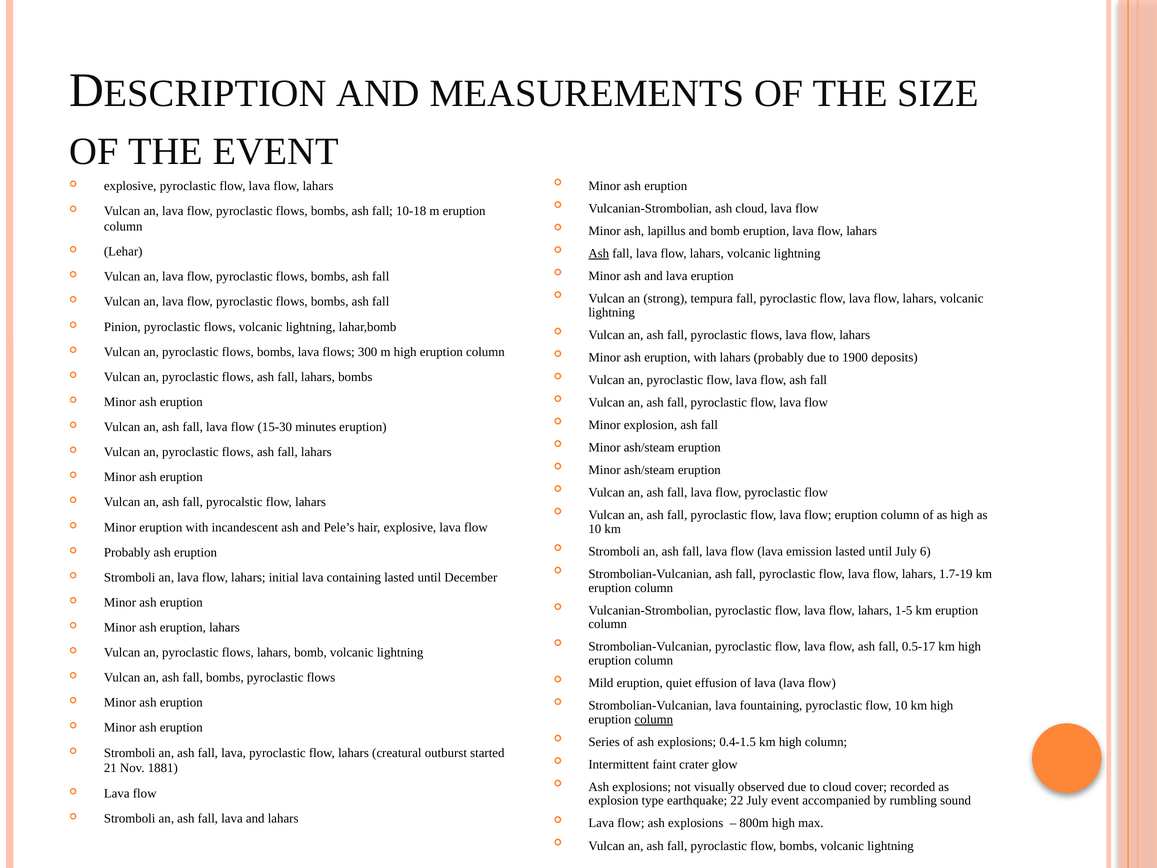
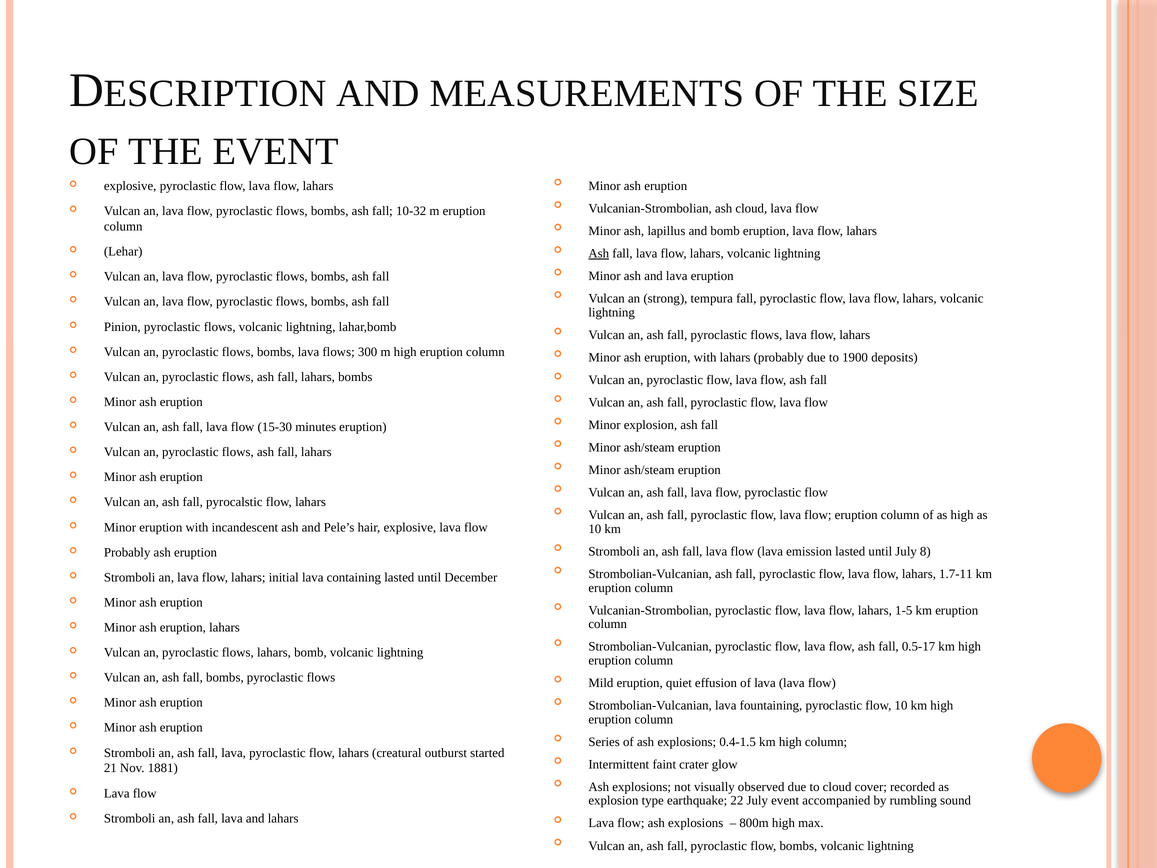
10-18: 10-18 -> 10-32 (411, 211)
6: 6 -> 8 (925, 551)
1.7-19: 1.7-19 -> 1.7-11 (956, 574)
column underline: present -> none (654, 719)
